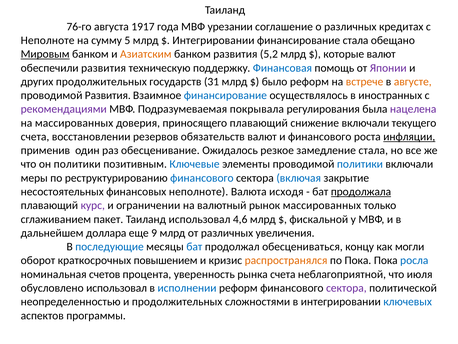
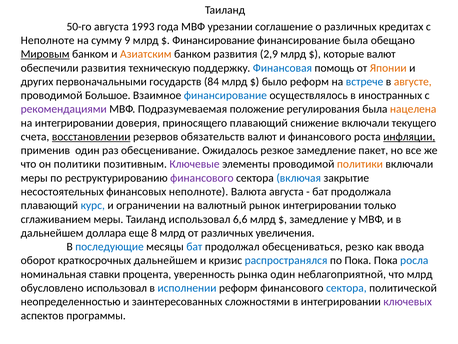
76-го: 76-го -> 50-го (79, 27)
1917: 1917 -> 1993 (143, 27)
5: 5 -> 9 (127, 40)
Интегрировании: Интегрировании -> Финансирование (214, 40)
финансирование стала: стала -> была (355, 40)
5,2: 5,2 -> 2,9 (269, 54)
Японии colour: purple -> orange (388, 68)
других продолжительных: продолжительных -> первоначальными (101, 82)
31: 31 -> 84 (212, 82)
встрече colour: orange -> blue (365, 82)
проводимой Развития: Развития -> Большое (108, 95)
покрывала: покрывала -> положение (257, 109)
нацелена colour: purple -> orange (413, 109)
на массированных: массированных -> интегрировании (74, 123)
восстановлении underline: none -> present (91, 136)
замедление стала: стала -> пакет (373, 150)
Ключевые colour: blue -> purple (194, 164)
политики colour: blue -> orange (360, 164)
финансового colour: blue -> purple (202, 178)
Валюта исходя: исходя -> августа (286, 191)
продолжала underline: present -> none (361, 191)
курс colour: purple -> blue (93, 205)
рынок массированных: массированных -> интегрировании (322, 205)
сглаживанием пакет: пакет -> меры (108, 219)
4,6: 4,6 -> 6,6 (240, 219)
фискальной: фискальной -> замедление (319, 219)
9: 9 -> 8 (154, 233)
концу: концу -> резко (360, 246)
могли: могли -> ввода (410, 246)
краткосрочных повышением: повышением -> дальнейшем (166, 260)
распространялся colour: orange -> blue (286, 260)
счетов: счетов -> ставки (105, 274)
рынка счета: счета -> один (283, 274)
что июля: июля -> млрд (420, 274)
сектора colour: purple -> blue (346, 288)
и продолжительных: продолжительных -> заинтересованных (177, 301)
ключевых colour: blue -> purple (408, 301)
